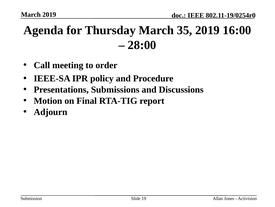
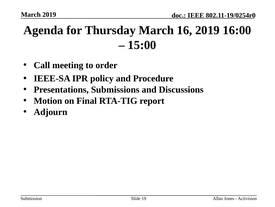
35: 35 -> 16 (185, 30)
28:00: 28:00 -> 15:00 (142, 45)
